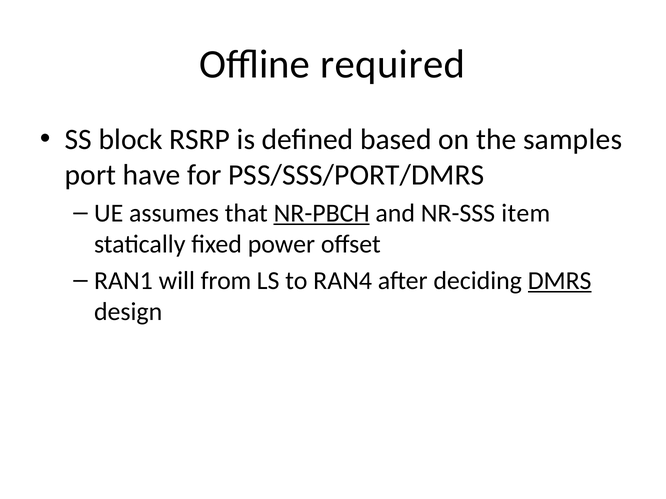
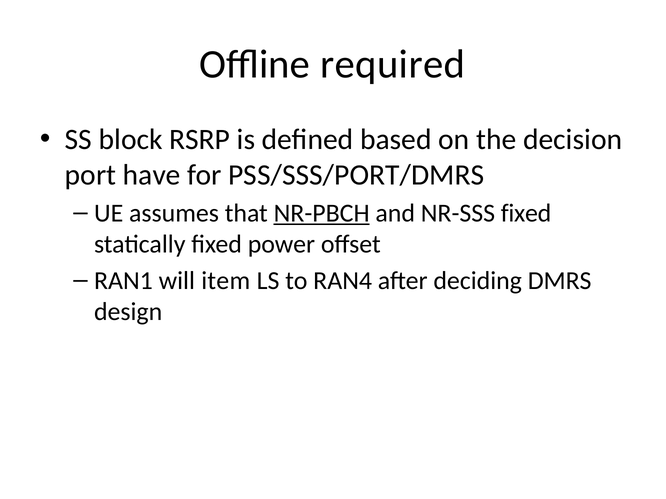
samples: samples -> decision (573, 140)
NR-SSS item: item -> fixed (526, 213)
from: from -> item (226, 281)
DMRS underline: present -> none (560, 281)
